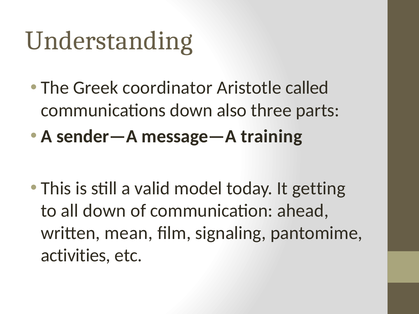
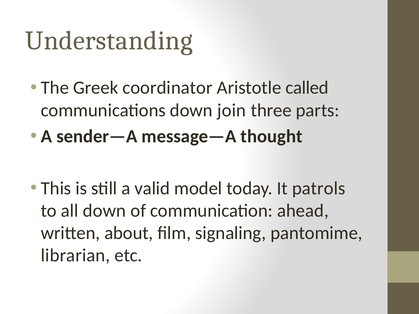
also: also -> join (232, 110)
training: training -> thought (272, 136)
getting: getting -> patrols (319, 189)
mean: mean -> about (129, 233)
activities: activities -> librarian (76, 256)
